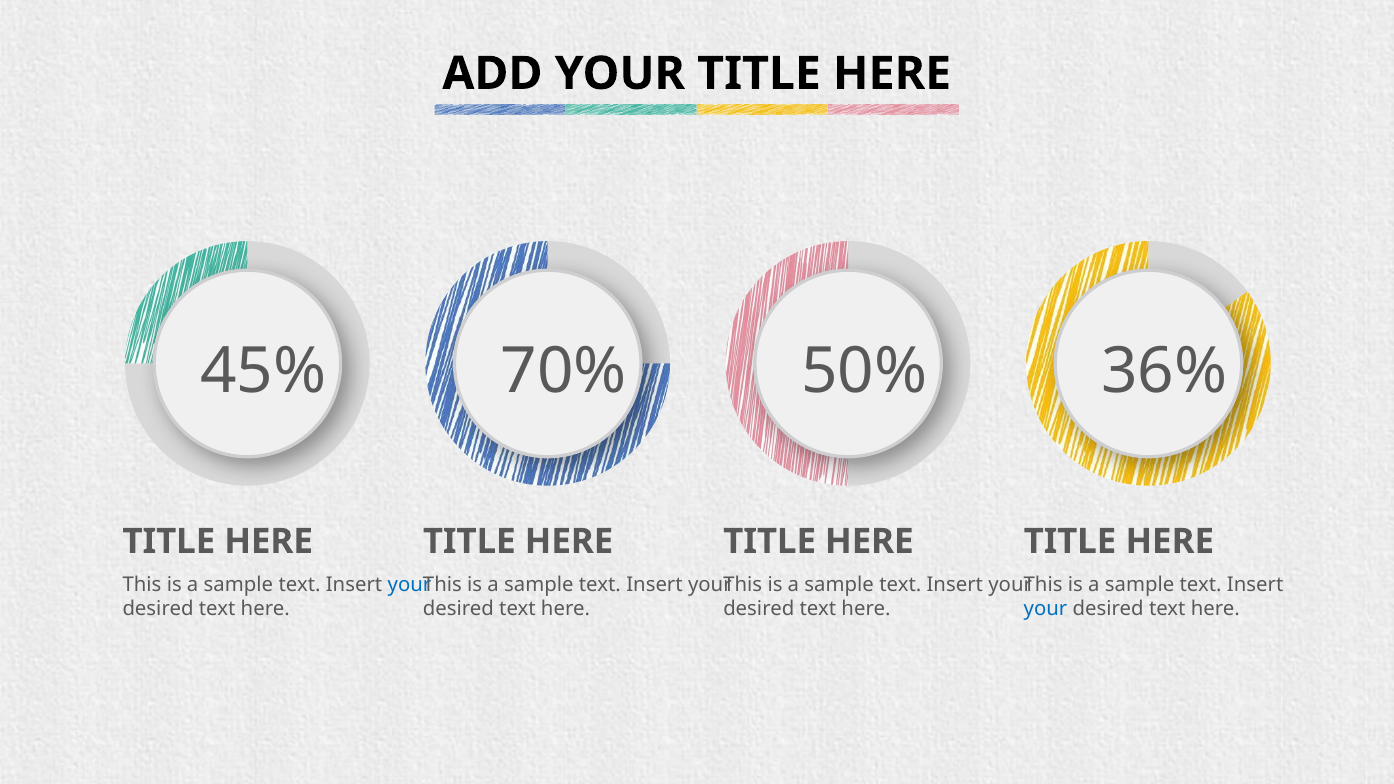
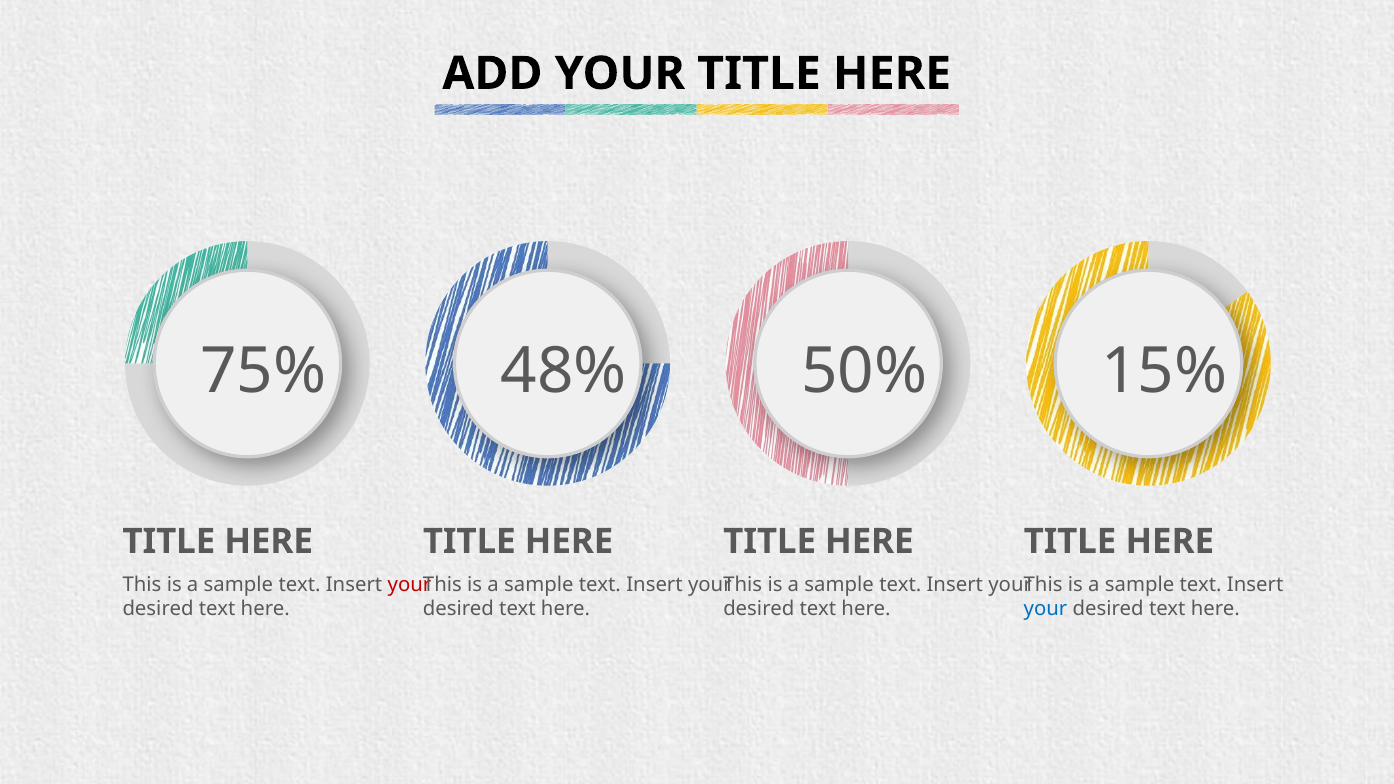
45%: 45% -> 75% (263, 371)
70%: 70% -> 48% (564, 371)
36%: 36% -> 15% (1165, 371)
your colour: blue -> red (409, 585)
